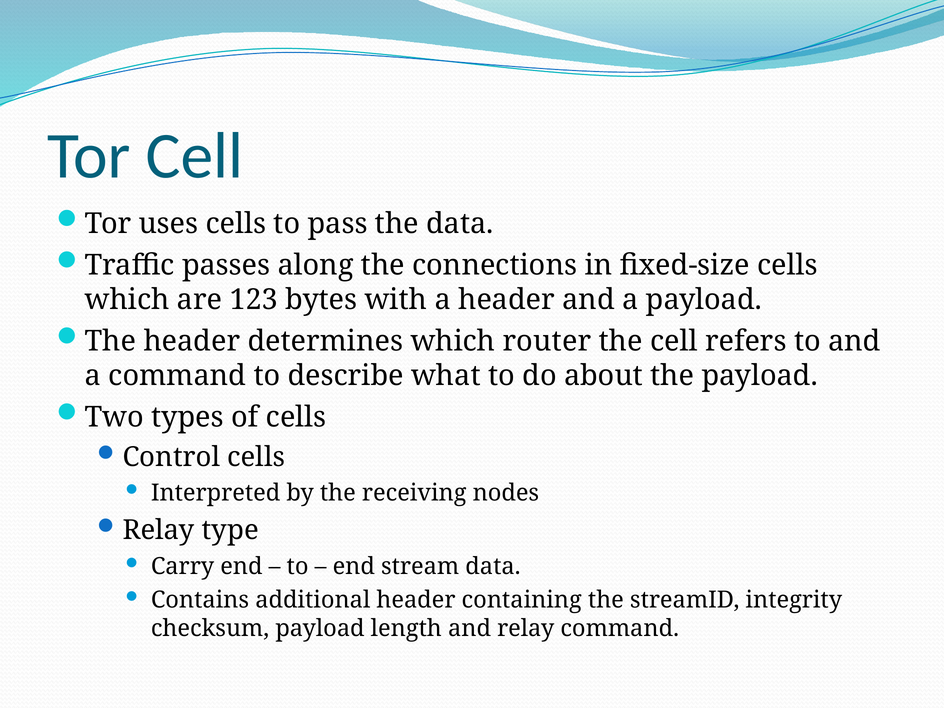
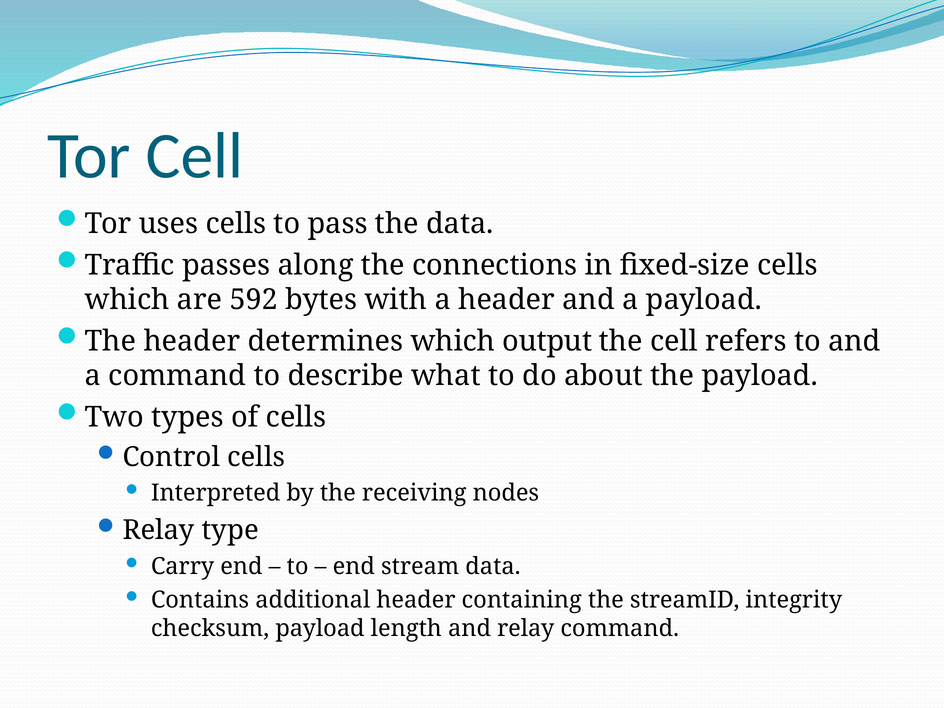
123: 123 -> 592 (254, 300)
router: router -> output (547, 341)
